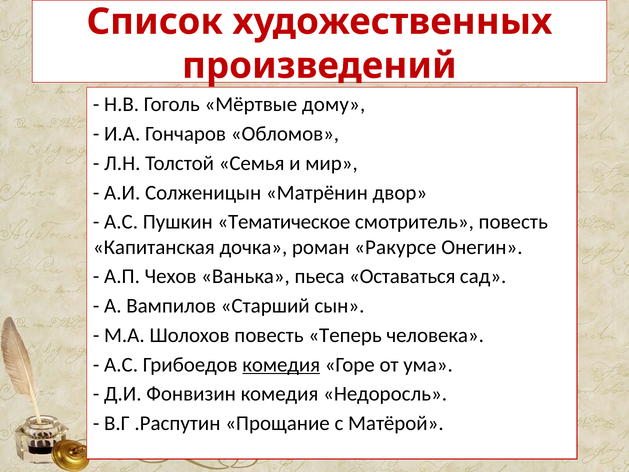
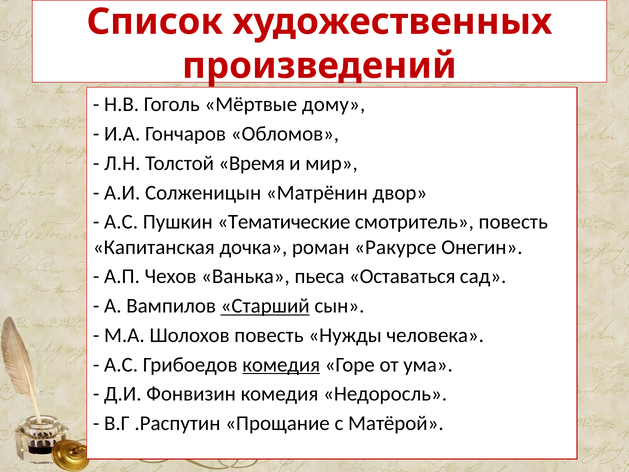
Семья: Семья -> Время (252, 163)
Тематическое: Тематическое -> Тематические (284, 222)
Старший underline: none -> present (265, 306)
Теперь: Теперь -> Нужды (345, 335)
